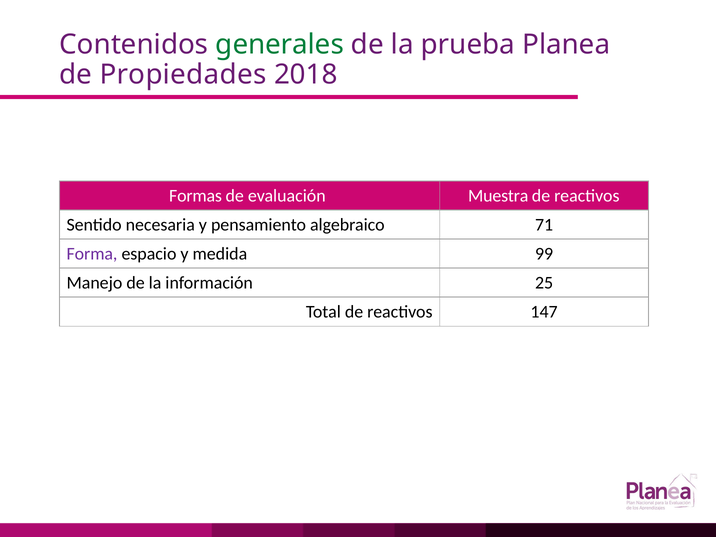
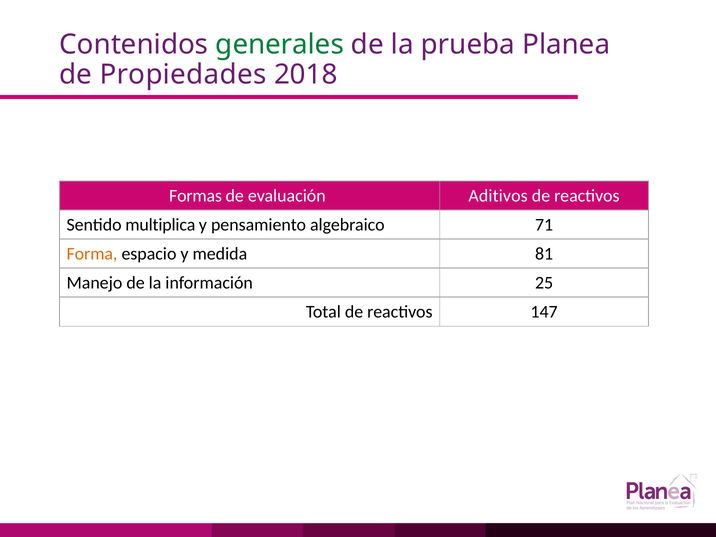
Muestra: Muestra -> Aditivos (498, 196)
necesaria: necesaria -> multiplica (160, 225)
Forma colour: purple -> orange (92, 254)
99: 99 -> 81 (544, 254)
